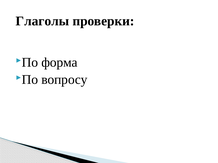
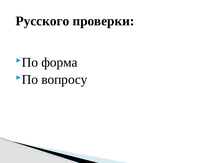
Глаголы: Глаголы -> Русского (42, 21)
